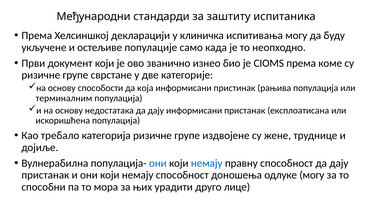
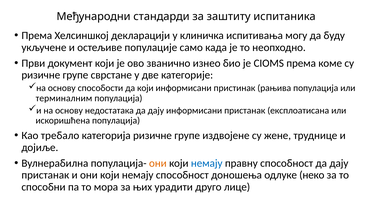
да која: која -> који (145, 88)
они colour: blue -> orange (158, 163)
одлуке могу: могу -> неко (312, 175)
